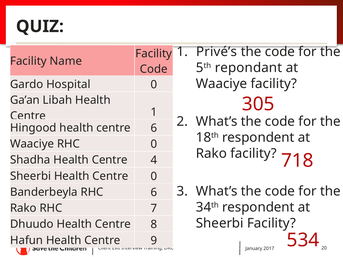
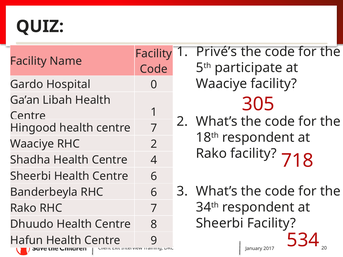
repondant: repondant -> participate (249, 68)
centre 6: 6 -> 7 (154, 128)
RHC 0: 0 -> 2 (154, 144)
Centre 0: 0 -> 6 (154, 176)
